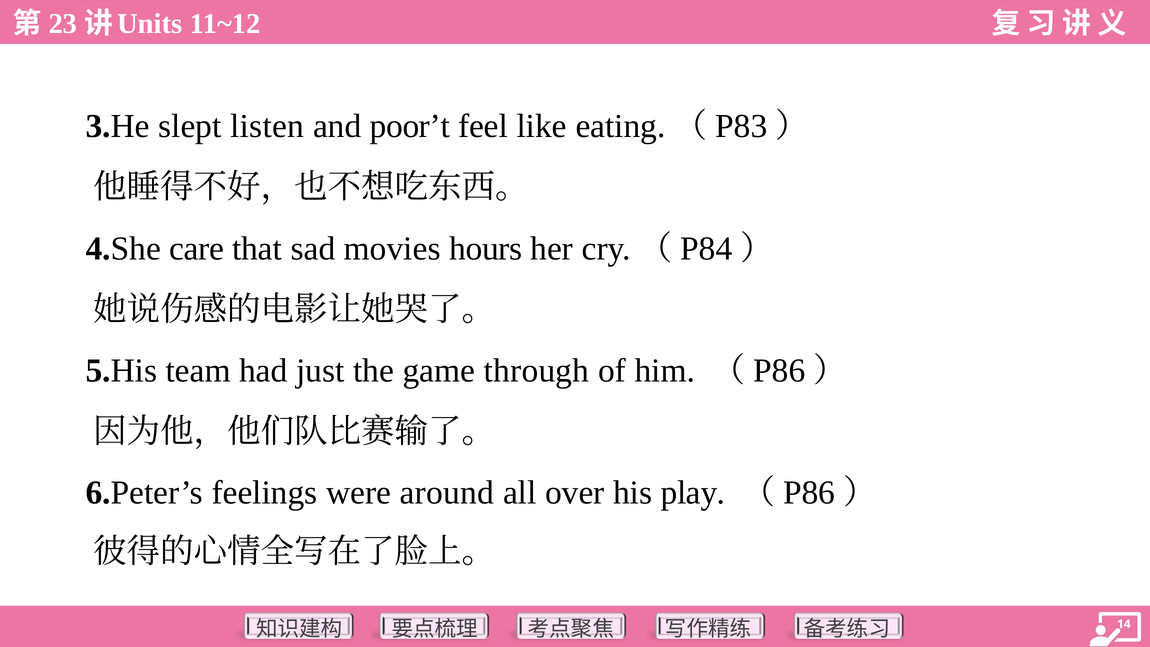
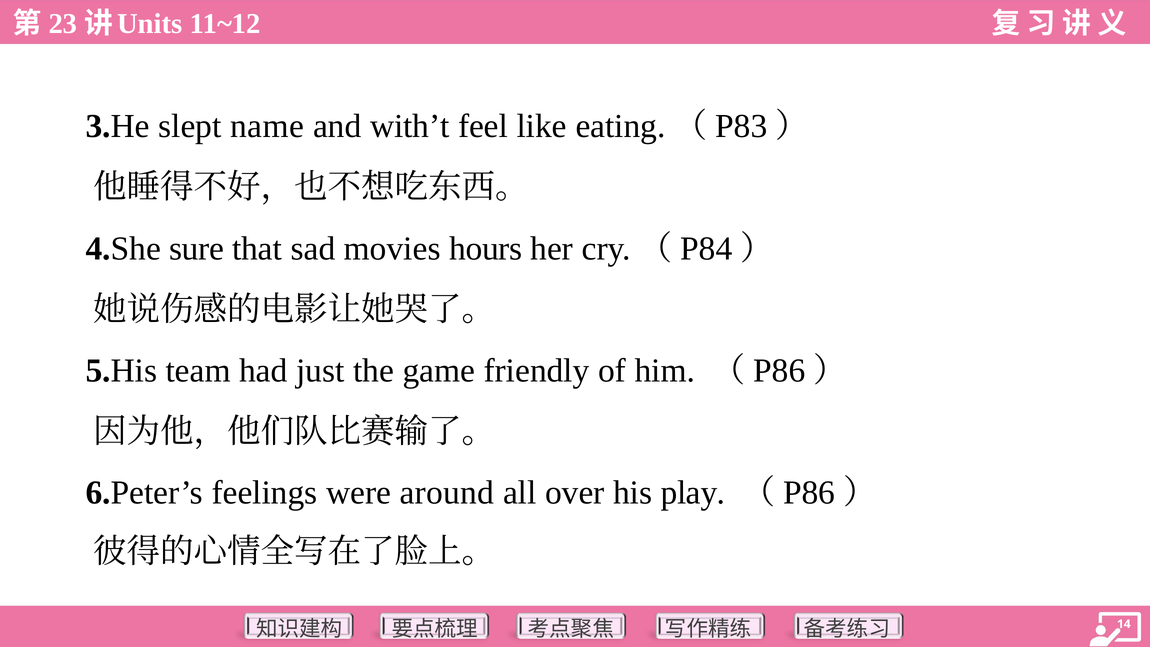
listen: listen -> name (267, 126)
poor’t: poor’t -> with’t (410, 126)
care: care -> sure (197, 248)
through: through -> friendly (537, 371)
